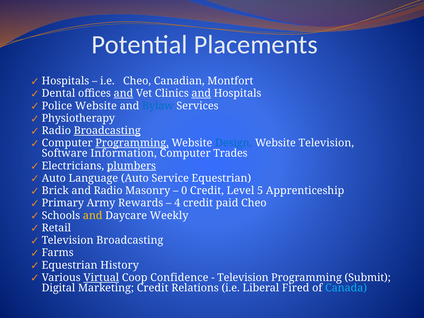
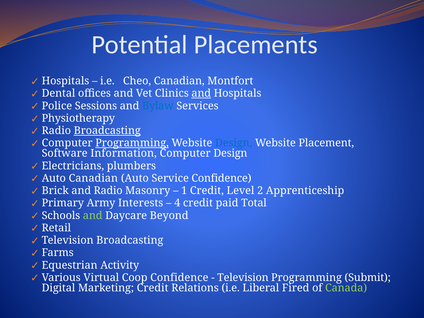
and underline: present -> none (123, 93)
Website: Website -> Sessions (96, 106)
Website Television: Television -> Placement (326, 143)
Computer Trades: Trades -> Design (230, 153)
plumbers underline: present -> none (131, 166)
Language: Language -> Canadian (93, 178)
Service Equestrian: Equestrian -> Confidence (221, 178)
0: 0 -> 1 (184, 191)
5: 5 -> 2 (260, 191)
Rewards: Rewards -> Interests (141, 203)
paid Cheo: Cheo -> Total (254, 203)
and colour: yellow -> light green (93, 215)
Weekly: Weekly -> Beyond (169, 215)
History: History -> Activity (120, 265)
Virtual underline: present -> none (101, 278)
Canada colour: light blue -> light green (346, 288)
